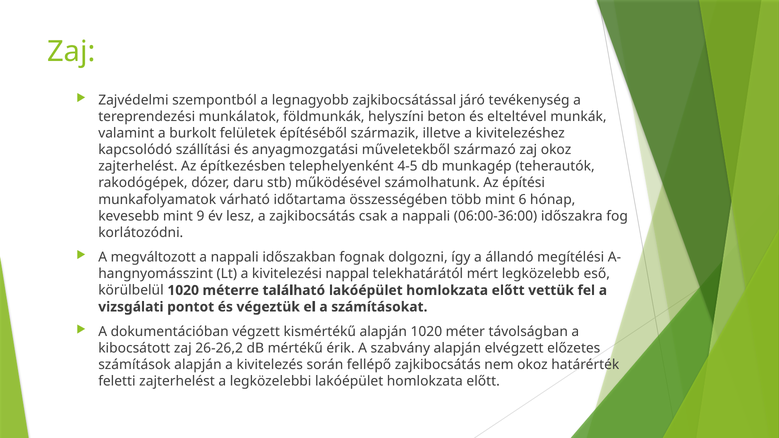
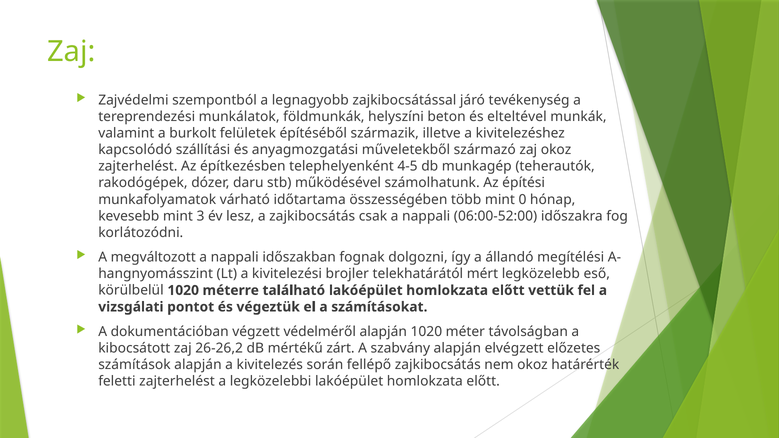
6: 6 -> 0 (522, 200)
9: 9 -> 3 (201, 216)
06:00-36:00: 06:00-36:00 -> 06:00-52:00 (496, 216)
nappal: nappal -> brojler (347, 274)
kismértékű: kismértékű -> védelméről (320, 332)
érik: érik -> zárt (341, 348)
